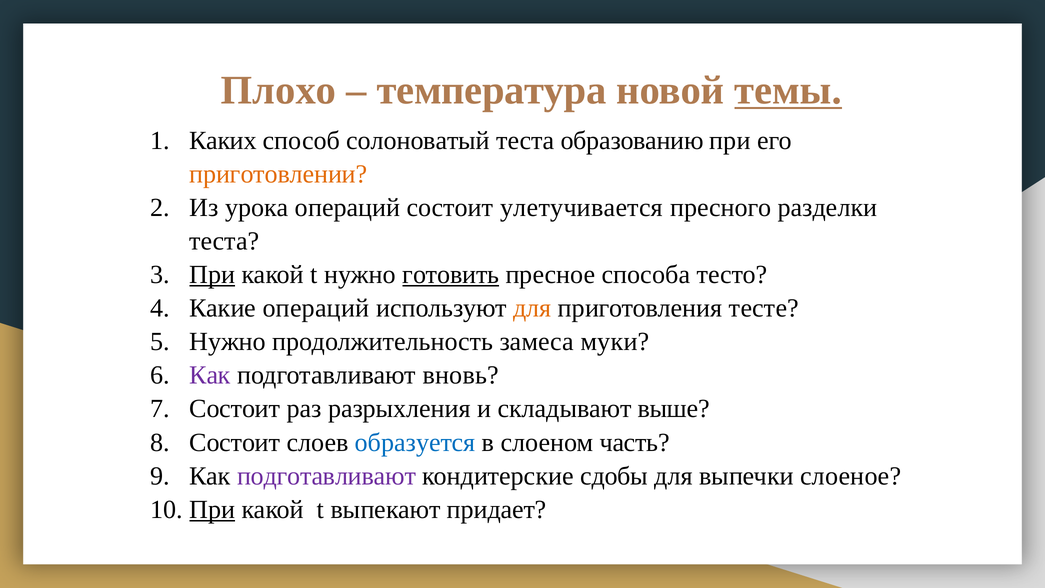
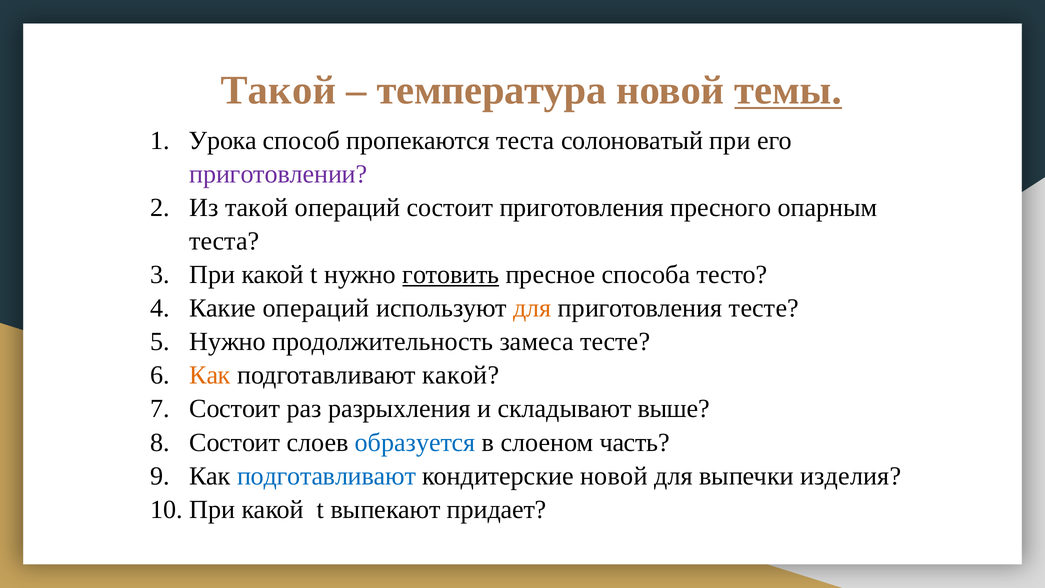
Плохо: Плохо -> Такой (278, 91)
Каких: Каких -> Урока (223, 140)
солоноватый: солоноватый -> пропекаются (418, 140)
образованию: образованию -> солоноватый (632, 140)
приготовлении colour: orange -> purple (278, 174)
Из урока: урока -> такой (257, 208)
состоит улетучивается: улетучивается -> приготовления (582, 208)
разделки: разделки -> опарным (828, 208)
При underline: present -> none (212, 275)
замеса муки: муки -> тесте (615, 342)
Как colour: purple -> orange (210, 375)
подготавливают вновь: вновь -> какой (461, 375)
подготавливают colour: purple -> blue (327, 476)
кондитерские сдобы: сдобы -> новой (614, 476)
слоеное: слоеное -> изделия (851, 476)
При underline: present -> none (212, 509)
